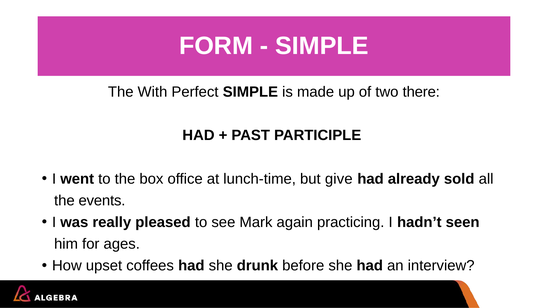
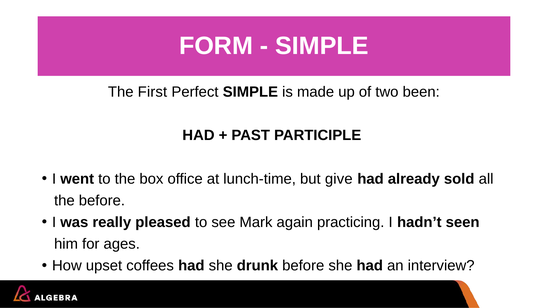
With: With -> First (152, 92)
there: there -> been (421, 92)
the events: events -> before (102, 201)
